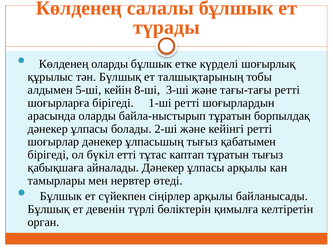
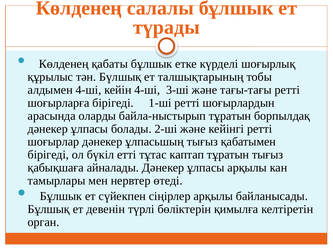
Көлденең оларды: оларды -> қабаты (110, 64)
алдымен 5-ші: 5-ші -> 4-ші (89, 90)
кейін 8-ші: 8-ші -> 4-ші (147, 90)
